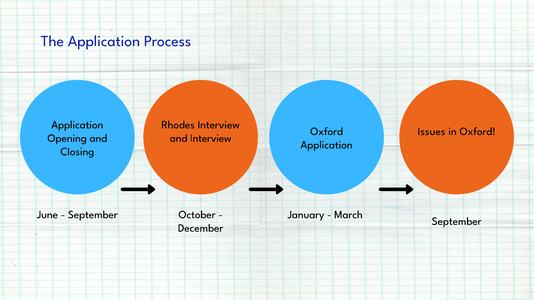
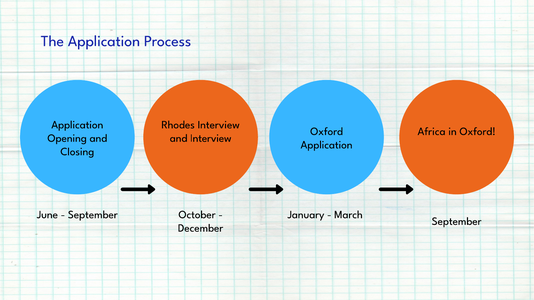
Issues: Issues -> Africa (432, 131)
